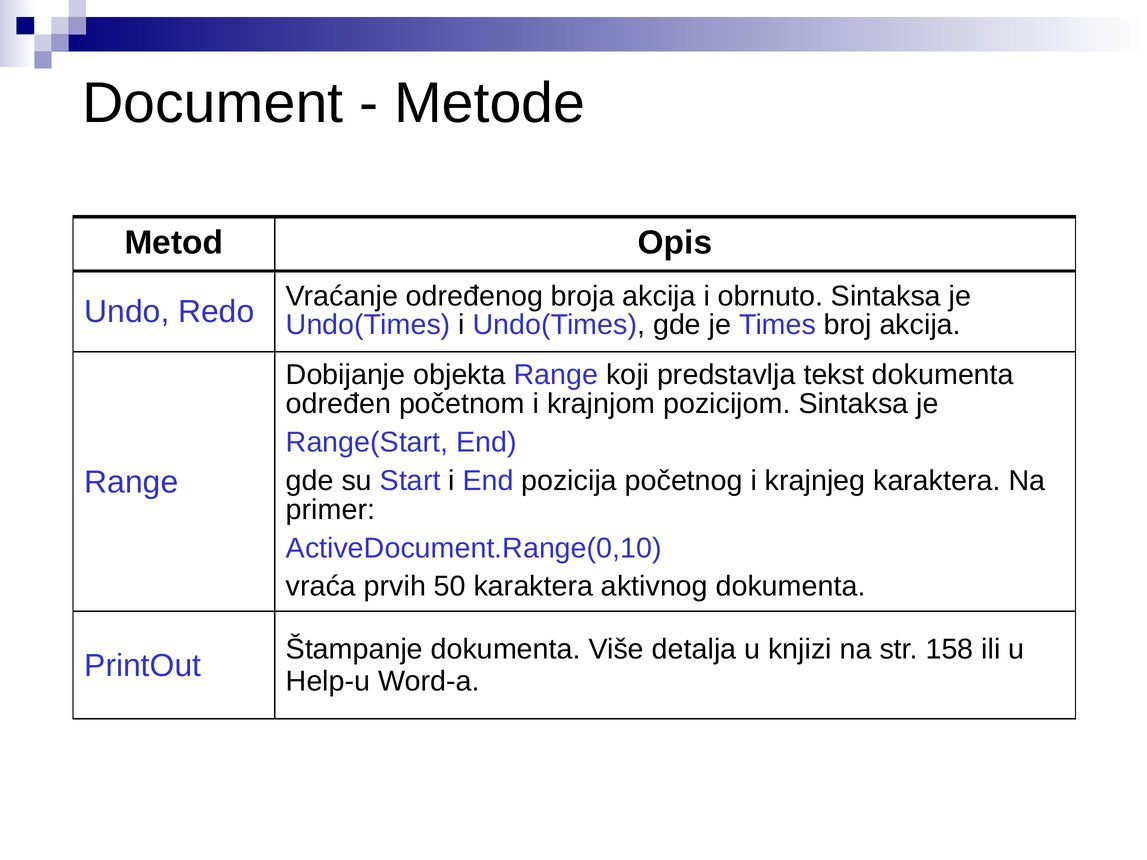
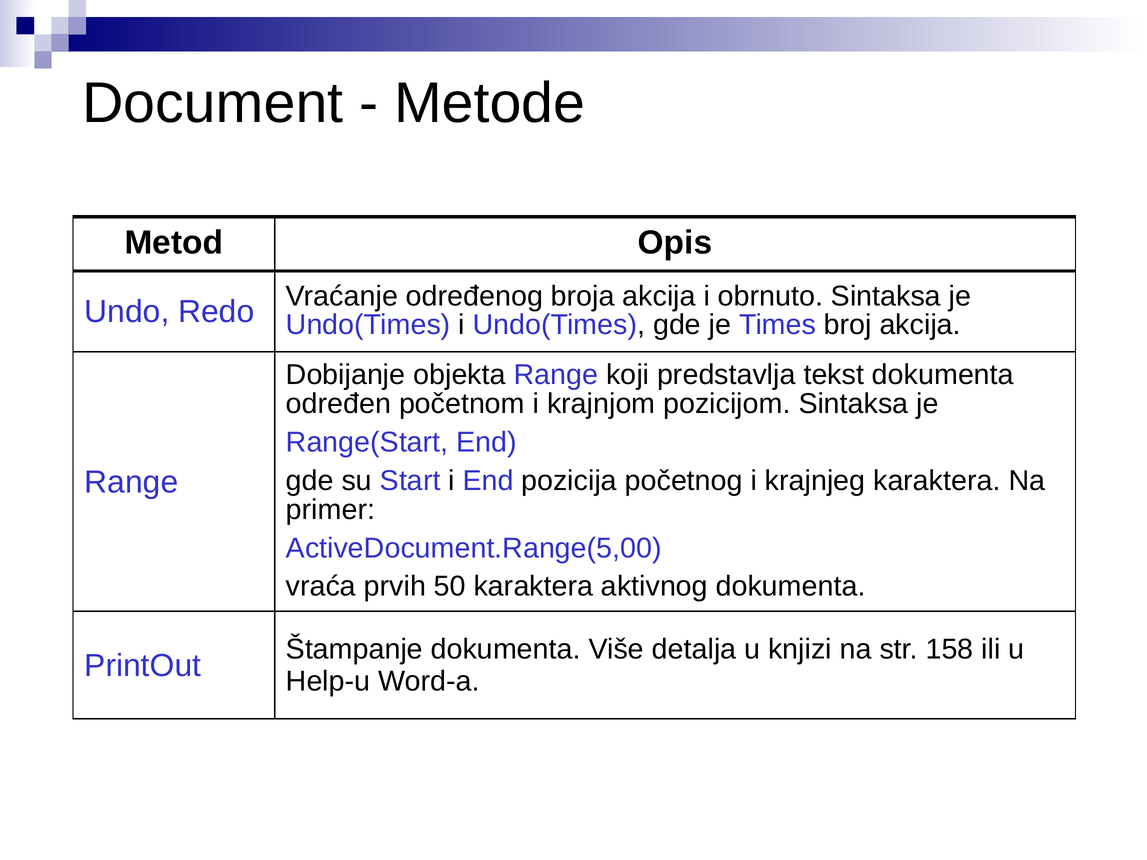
ActiveDocument.Range(0,10: ActiveDocument.Range(0,10 -> ActiveDocument.Range(5,00 (474, 548)
